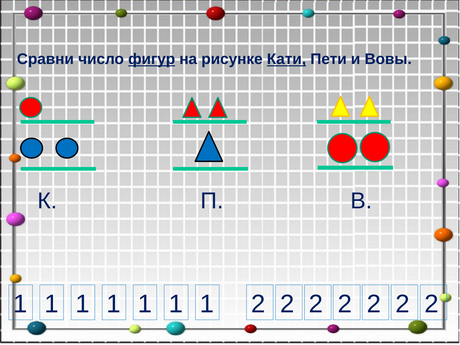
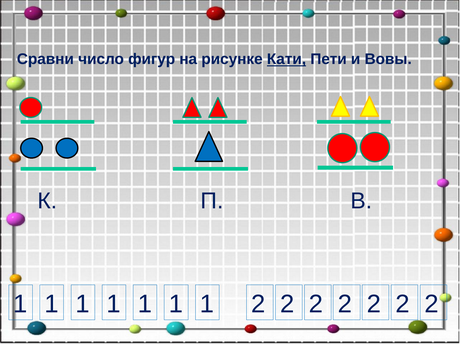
фигур underline: present -> none (152, 59)
